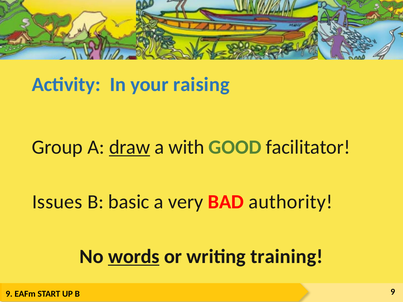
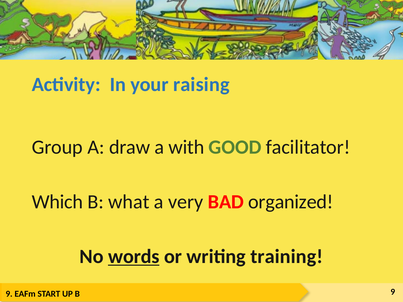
draw underline: present -> none (130, 147)
Issues: Issues -> Which (57, 202)
basic: basic -> what (129, 202)
authority: authority -> organized (291, 202)
